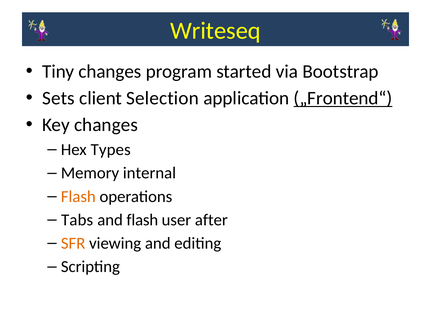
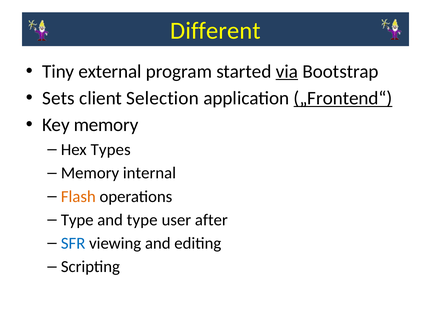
Writeseq: Writeseq -> Different (215, 31)
Tiny changes: changes -> external (110, 71)
via underline: none -> present (287, 71)
Key changes: changes -> memory (106, 125)
Tabs: Tabs -> Type (77, 220)
and flash: flash -> type (142, 220)
SFR colour: orange -> blue (73, 244)
